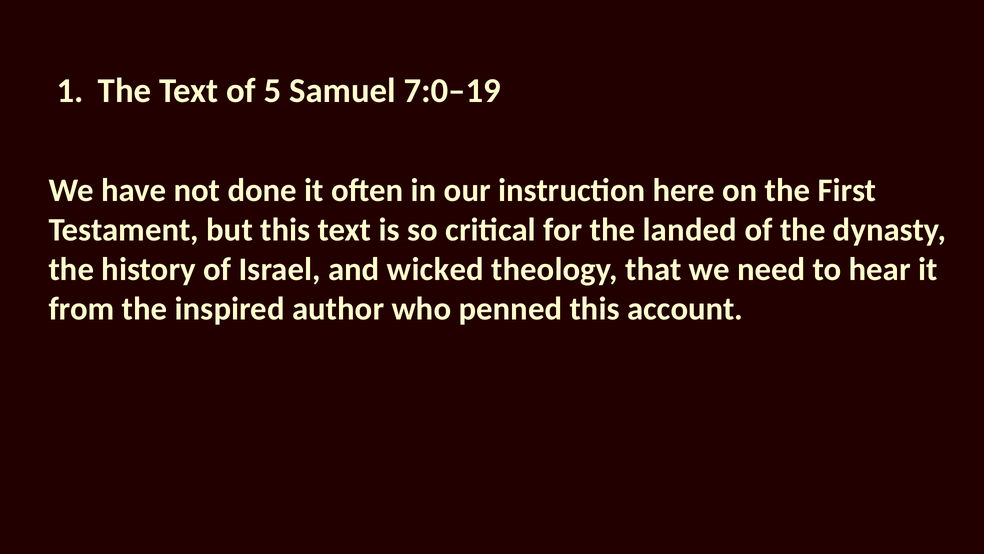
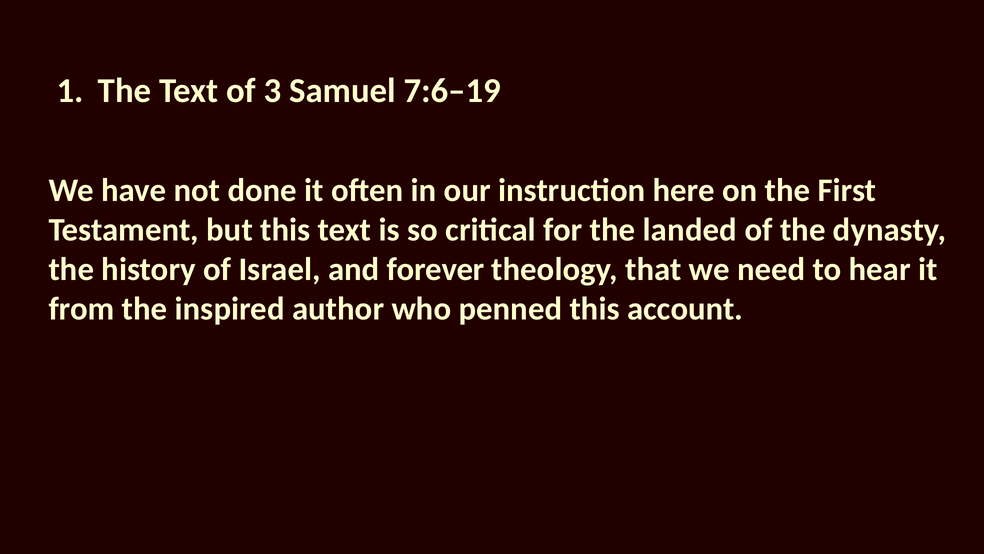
5: 5 -> 3 (272, 91)
7:0–19: 7:0–19 -> 7:6–19 (452, 91)
wicked: wicked -> forever (436, 269)
